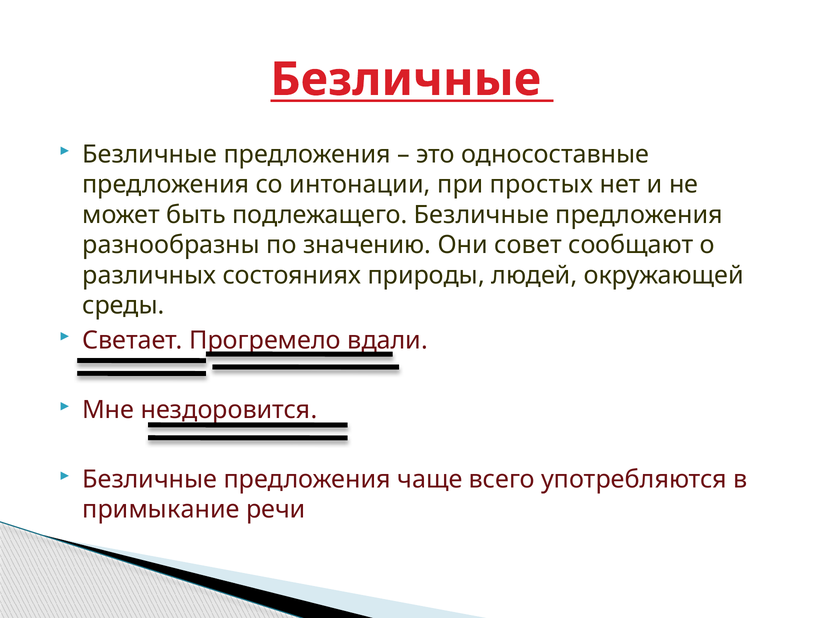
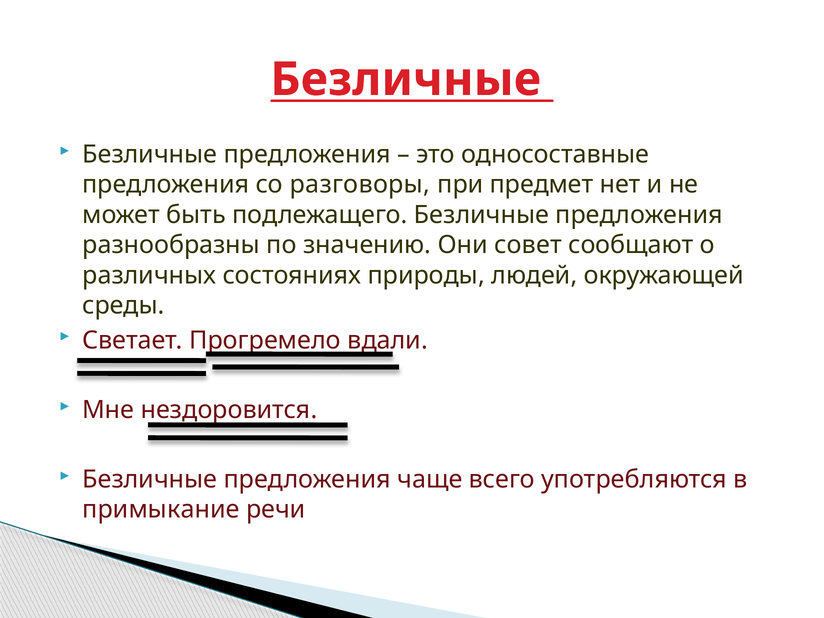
интонации: интонации -> разговоры (360, 185)
простых: простых -> предмет (542, 185)
